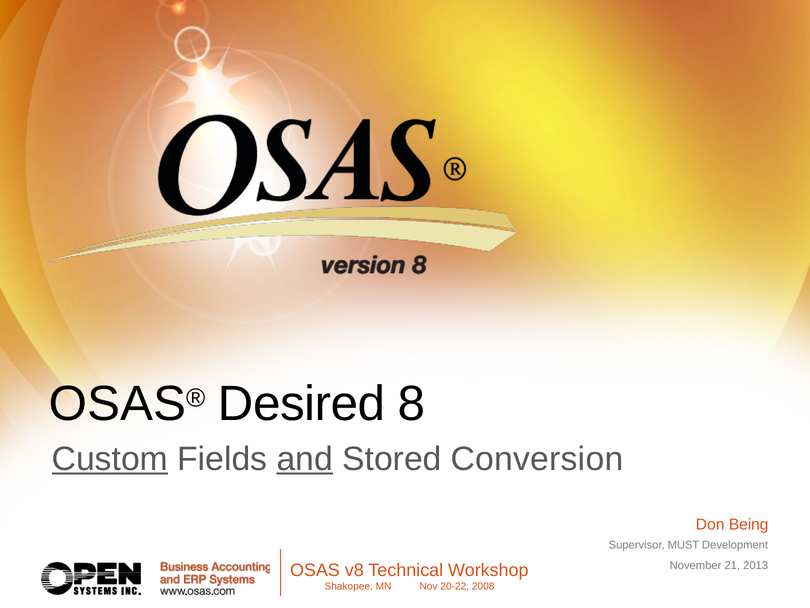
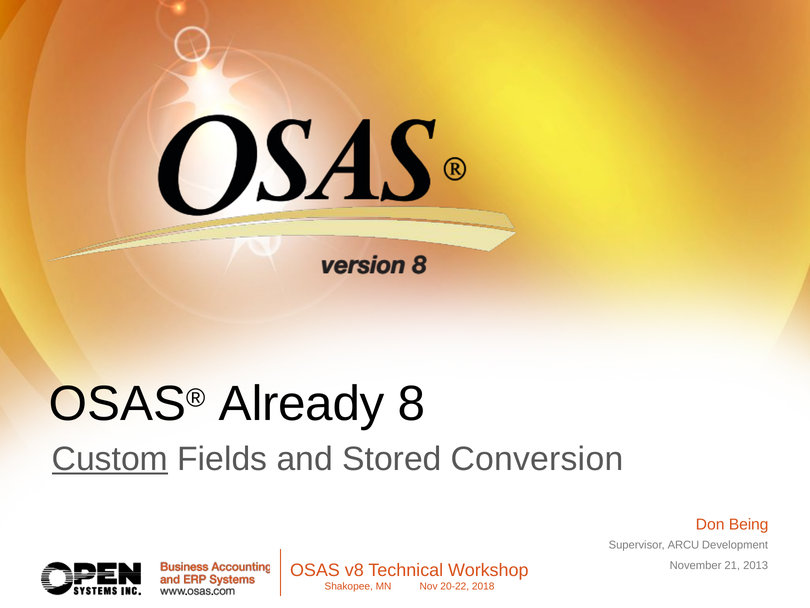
Desired: Desired -> Already (302, 404)
and underline: present -> none (305, 459)
MUST: MUST -> ARCU (683, 545)
2008: 2008 -> 2018 (483, 586)
